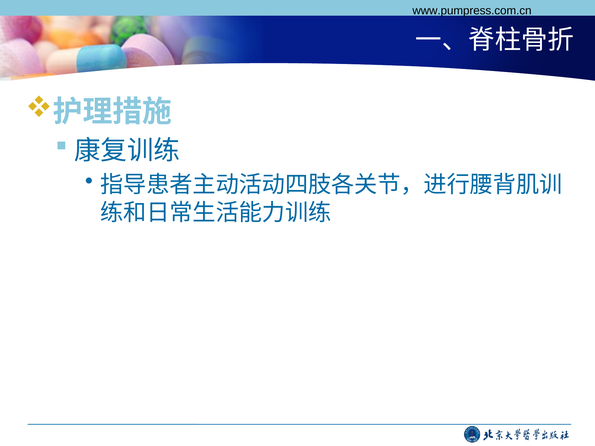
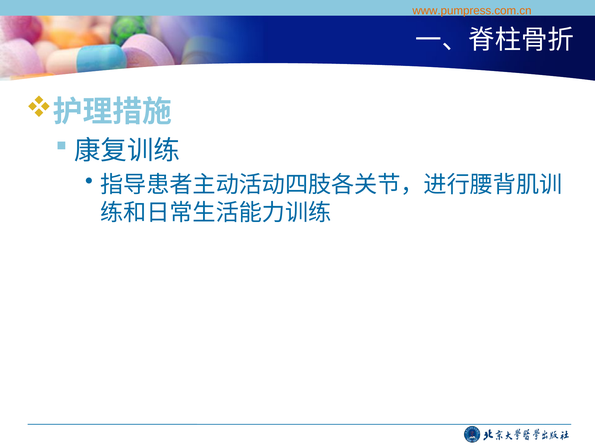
www.pumpress.com.cn colour: black -> orange (472, 11)
